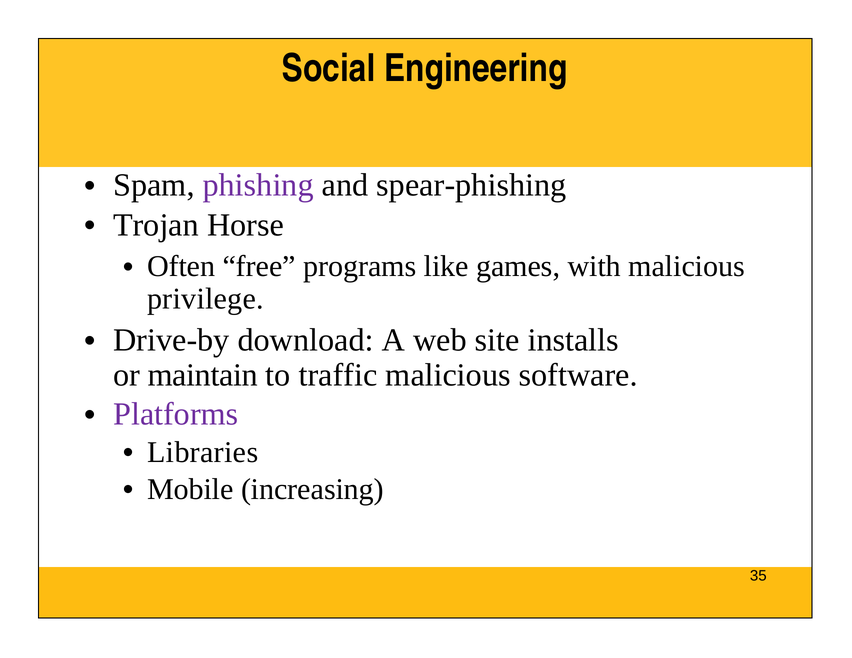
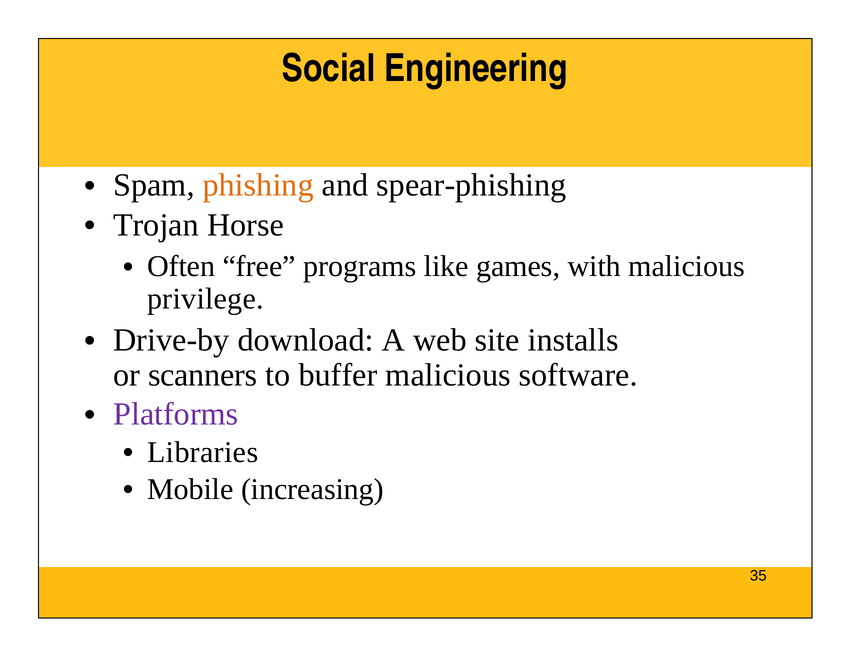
phishing colour: purple -> orange (258, 185)
maintain: maintain -> scanners (203, 375)
traffic: traffic -> buffer (338, 375)
